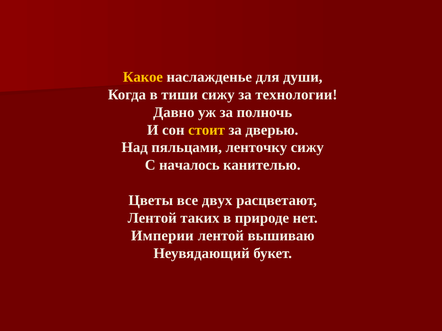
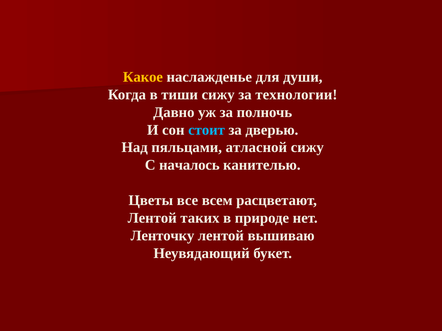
стоит colour: yellow -> light blue (207, 130)
ленточку: ленточку -> атласной (256, 148)
двух: двух -> всем (217, 201)
Империи: Империи -> Ленточку (162, 236)
